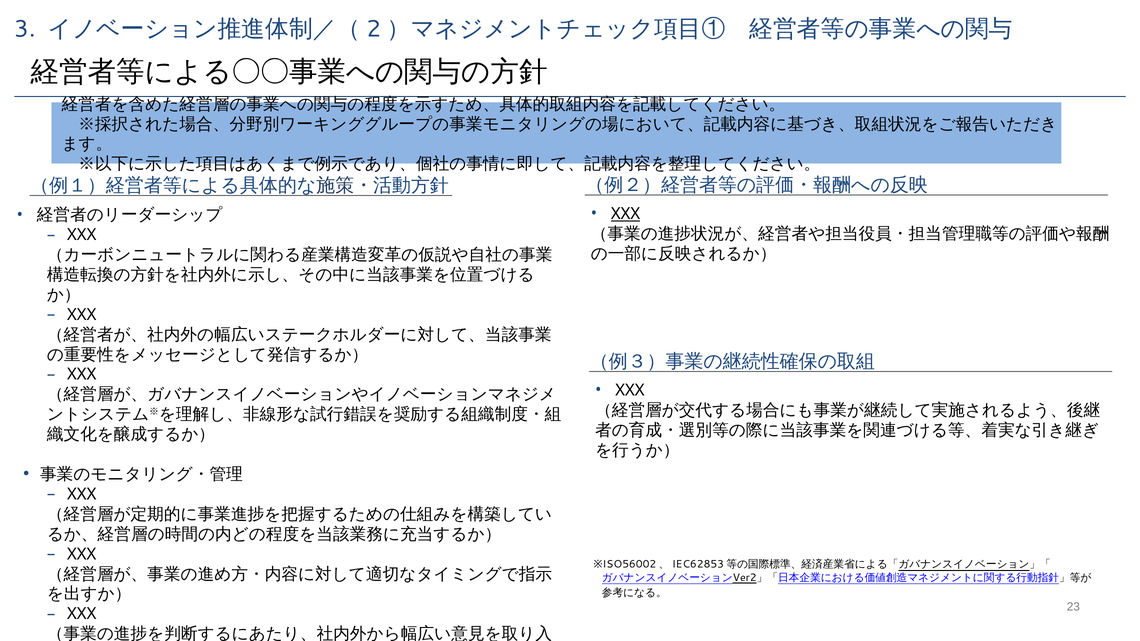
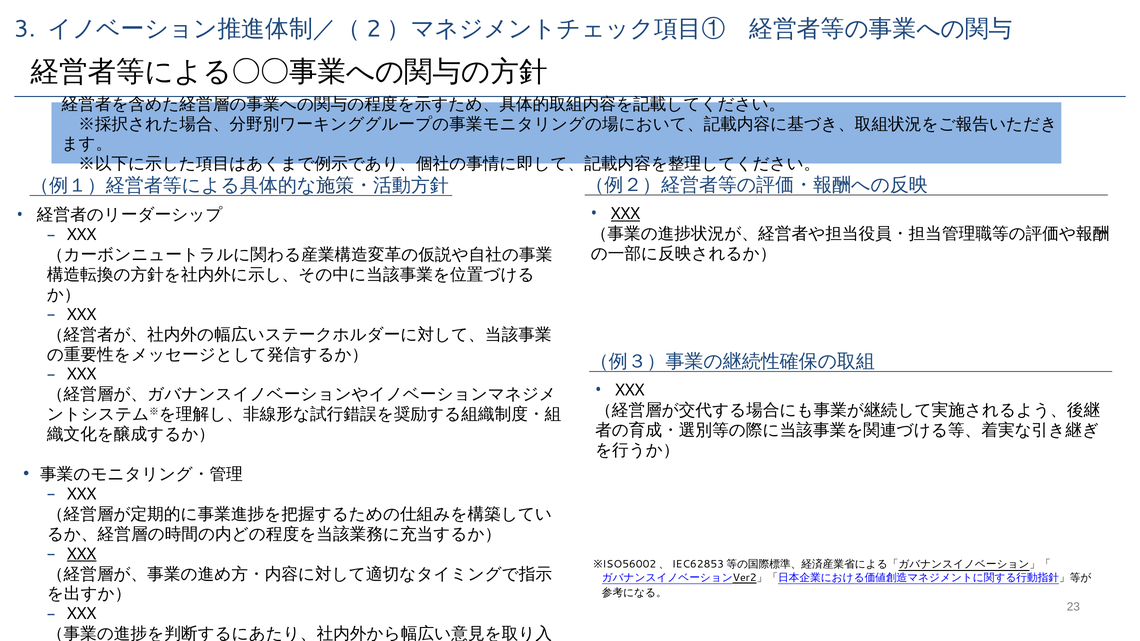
XXX underline: none -> present (82, 554)
